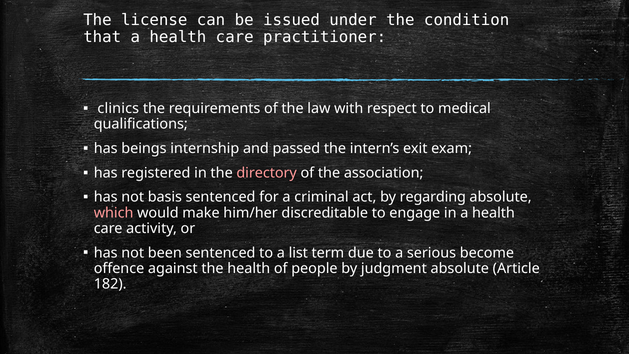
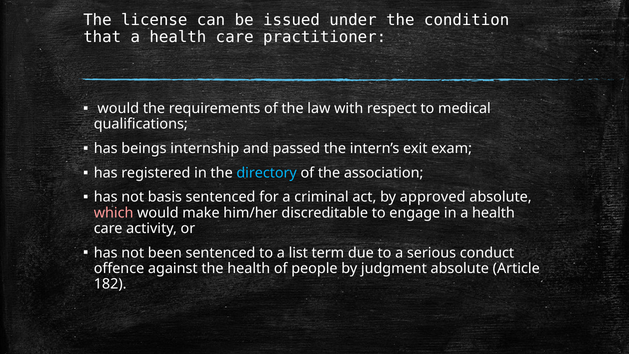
clinics: clinics -> would (118, 108)
directory colour: pink -> light blue (267, 173)
regarding: regarding -> approved (433, 197)
become: become -> conduct (487, 253)
